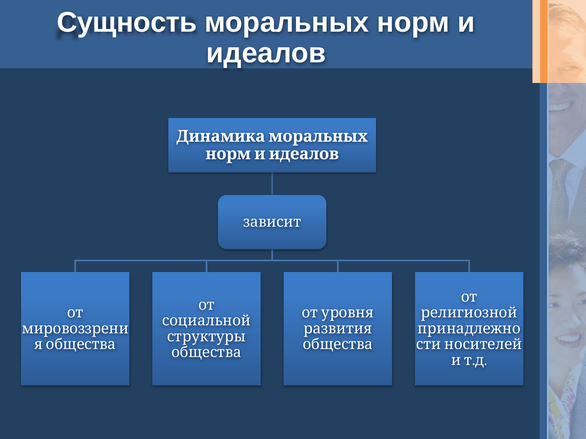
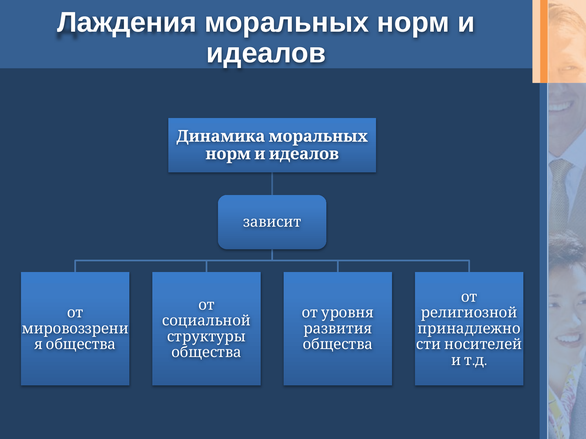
Сущность: Сущность -> Лаждения (127, 22)
